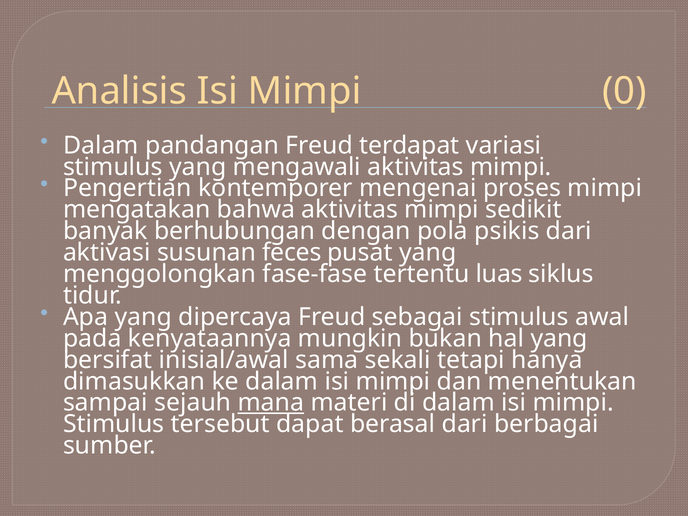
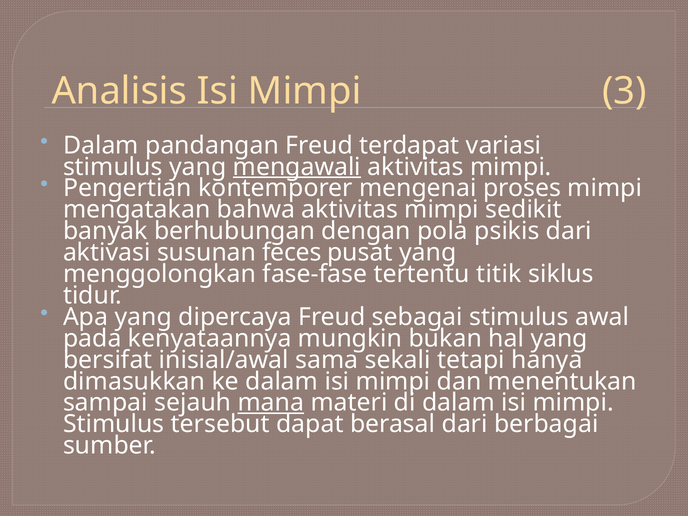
0: 0 -> 3 (624, 91)
mengawali underline: none -> present (297, 167)
luas: luas -> titik (499, 274)
